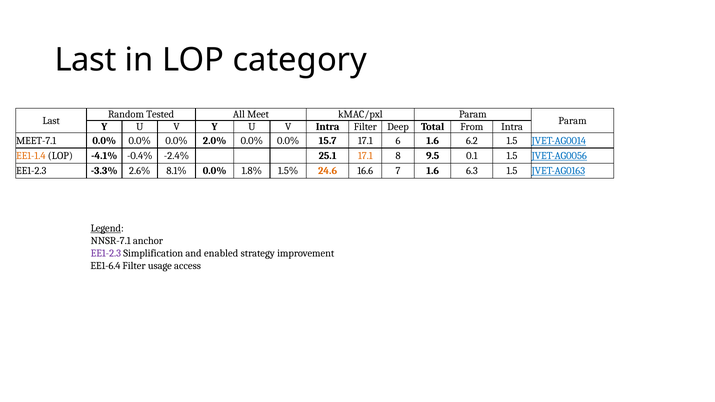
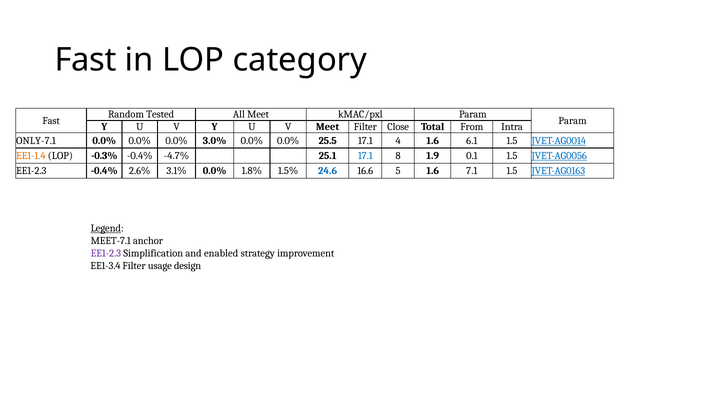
Last: Last -> Fast (86, 60)
Last: Last -> Fast (51, 121)
V Intra: Intra -> Meet (328, 127)
Deep: Deep -> Close (398, 127)
MEET-7.1: MEET-7.1 -> ONLY-7.1 (36, 141)
2.0%: 2.0% -> 3.0% (215, 141)
15.7: 15.7 -> 25.5 (328, 141)
6: 6 -> 4 (398, 141)
6.2: 6.2 -> 6.1 (472, 141)
-4.1%: -4.1% -> -0.3% (104, 156)
-2.4%: -2.4% -> -4.7% (176, 156)
17.1 colour: orange -> blue (365, 156)
9.5: 9.5 -> 1.9 (433, 156)
EE1-2.3 -3.3%: -3.3% -> -0.4% (104, 171)
8.1%: 8.1% -> 3.1% (176, 171)
24.6 colour: orange -> blue (328, 171)
7: 7 -> 5 (398, 171)
6.3: 6.3 -> 7.1 (472, 171)
NNSR-7.1: NNSR-7.1 -> MEET-7.1 (111, 241)
EE1-6.4: EE1-6.4 -> EE1-3.4 (105, 266)
access: access -> design (188, 266)
